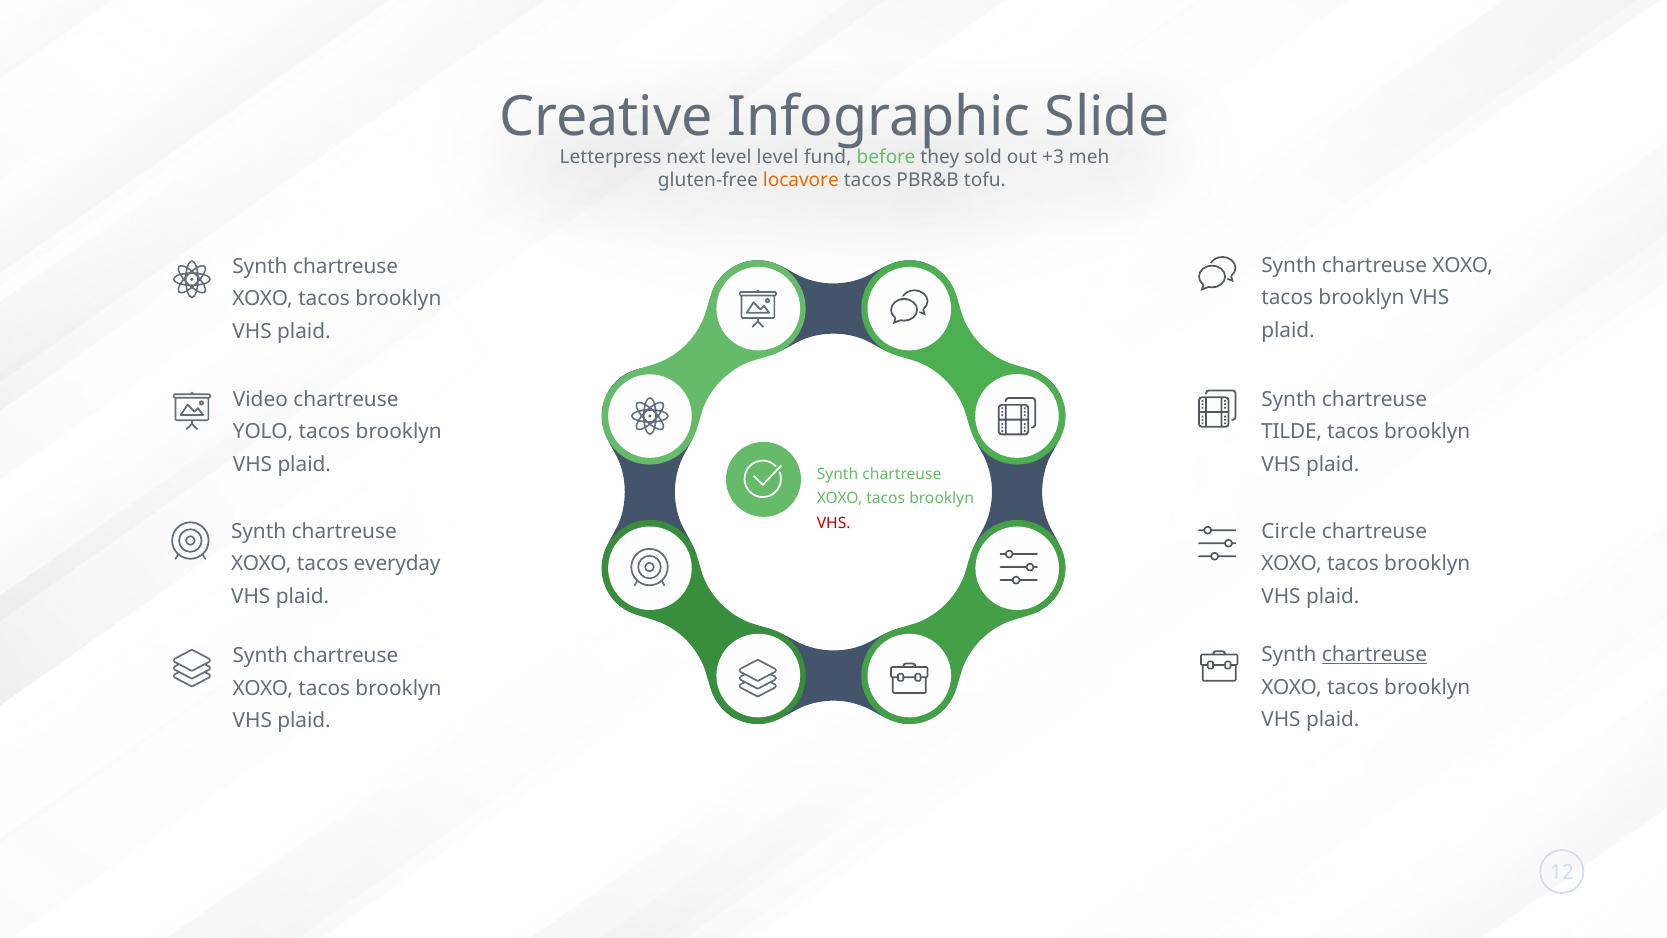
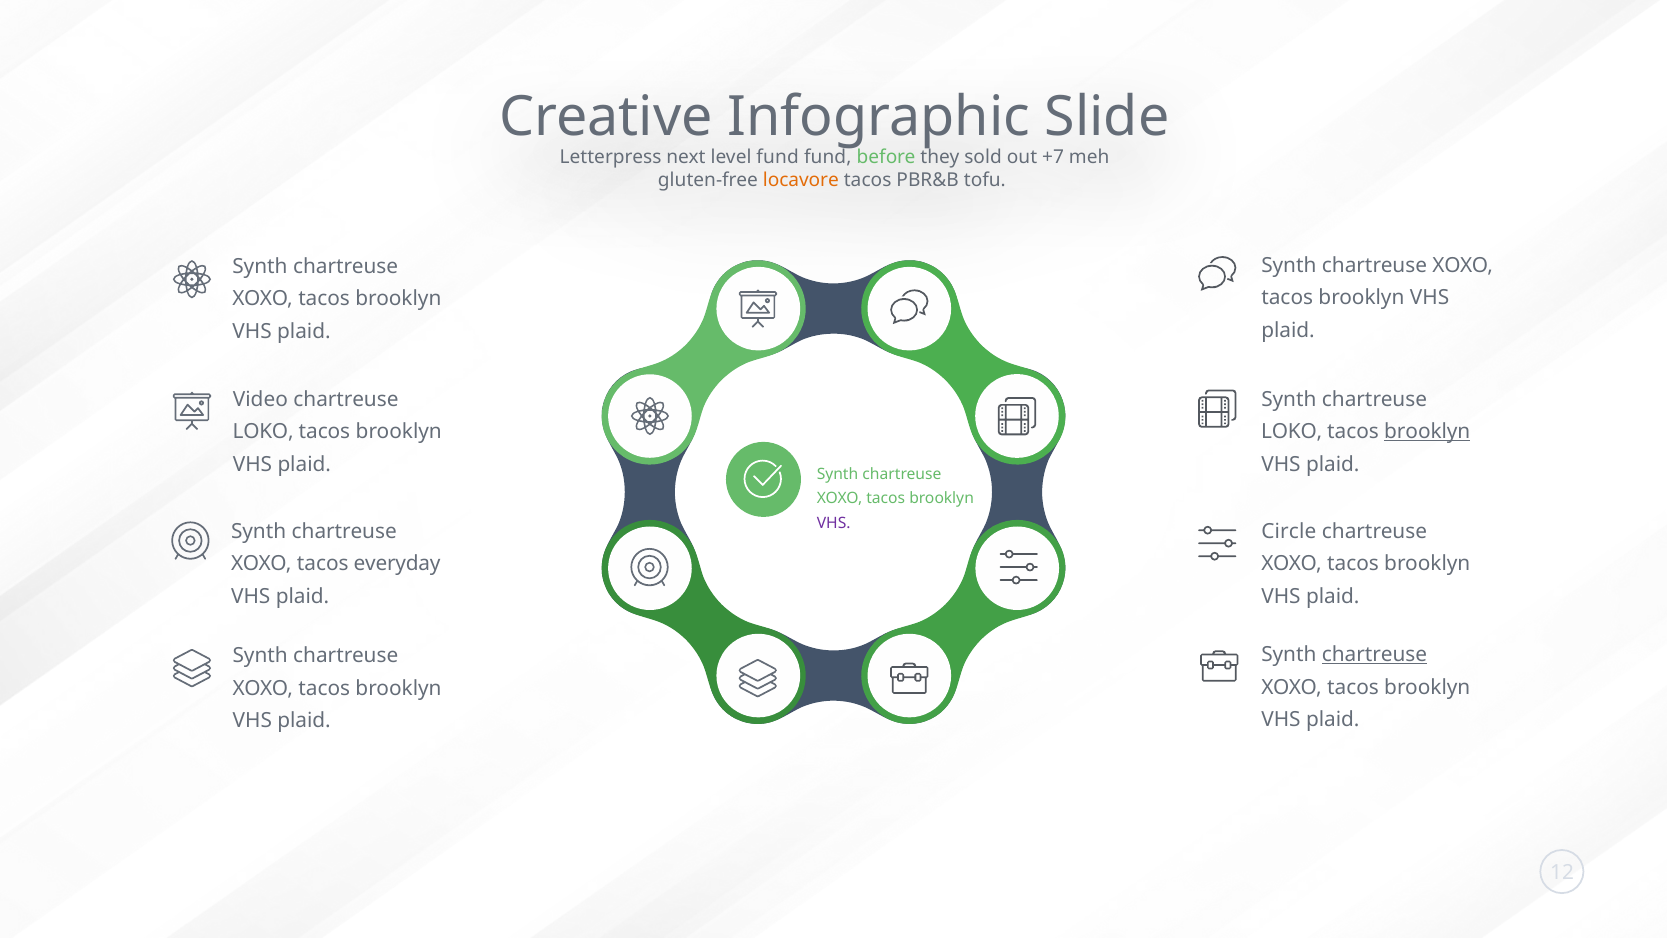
level level: level -> fund (778, 157)
+3: +3 -> +7 (1053, 157)
YOLO: YOLO -> LOKO (263, 432)
TILDE: TILDE -> LOKO (1292, 432)
brooklyn underline: none -> present (1427, 432)
VHS colour: red -> purple (834, 523)
